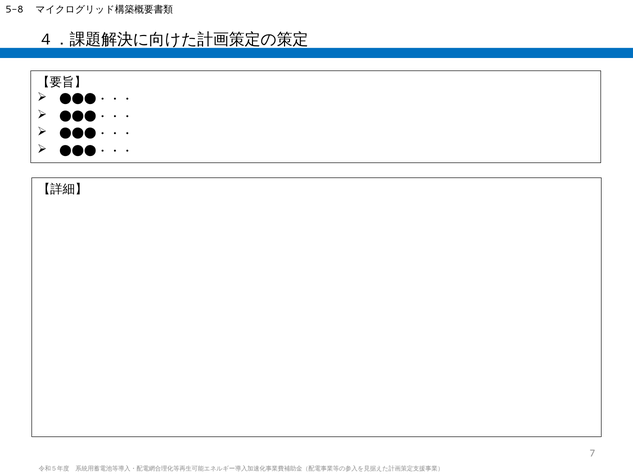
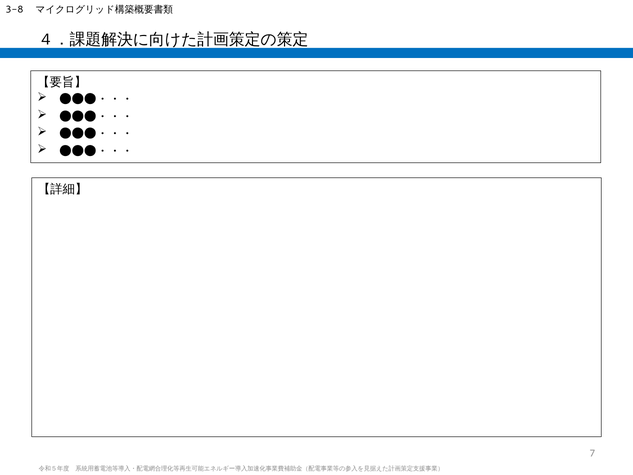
5-8: 5-8 -> 3-8 (14, 10)
